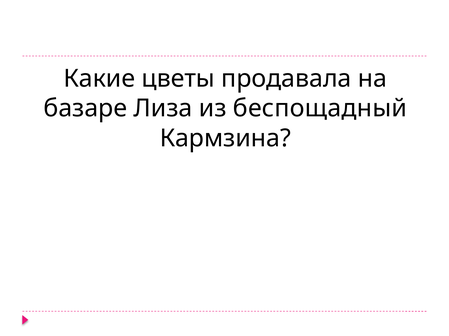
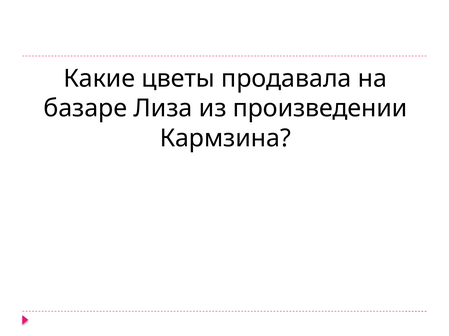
беспощадный: беспощадный -> произведении (320, 109)
